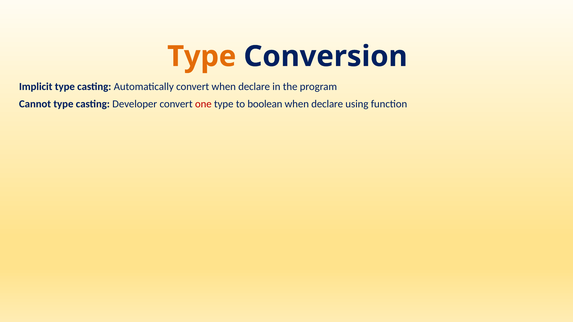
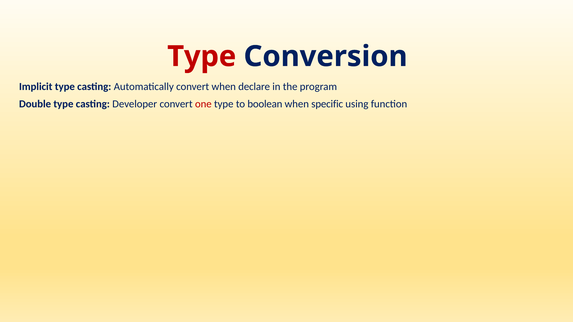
Type colour: orange -> red (202, 56)
Cannot: Cannot -> Double (35, 104)
declare: declare -> specific (327, 104)
